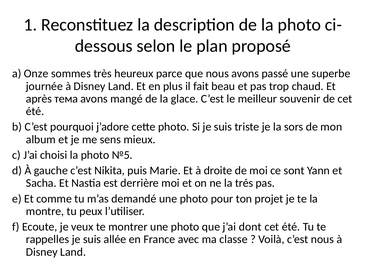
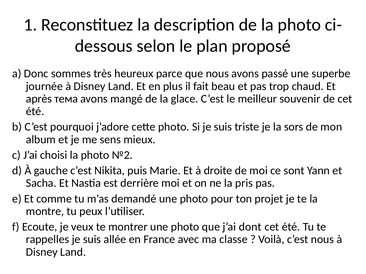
Onze: Onze -> Donc (36, 74)
№5: №5 -> №2 (122, 155)
trés: trés -> pris (244, 183)
